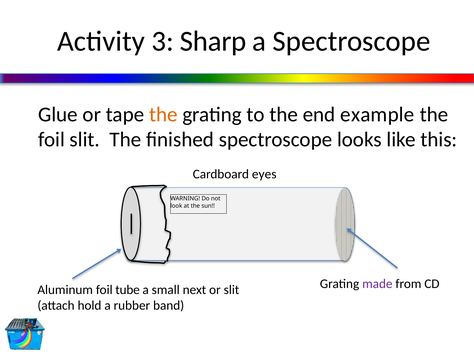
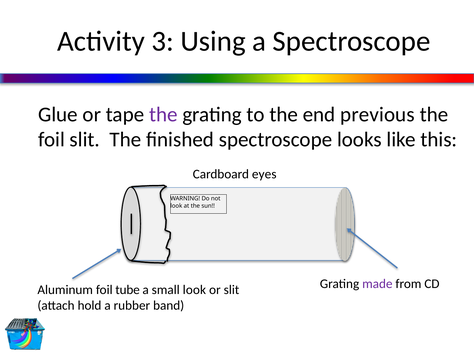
Sharp: Sharp -> Using (213, 41)
the colour: orange -> purple (163, 114)
example: example -> previous (377, 114)
small next: next -> look (194, 289)
